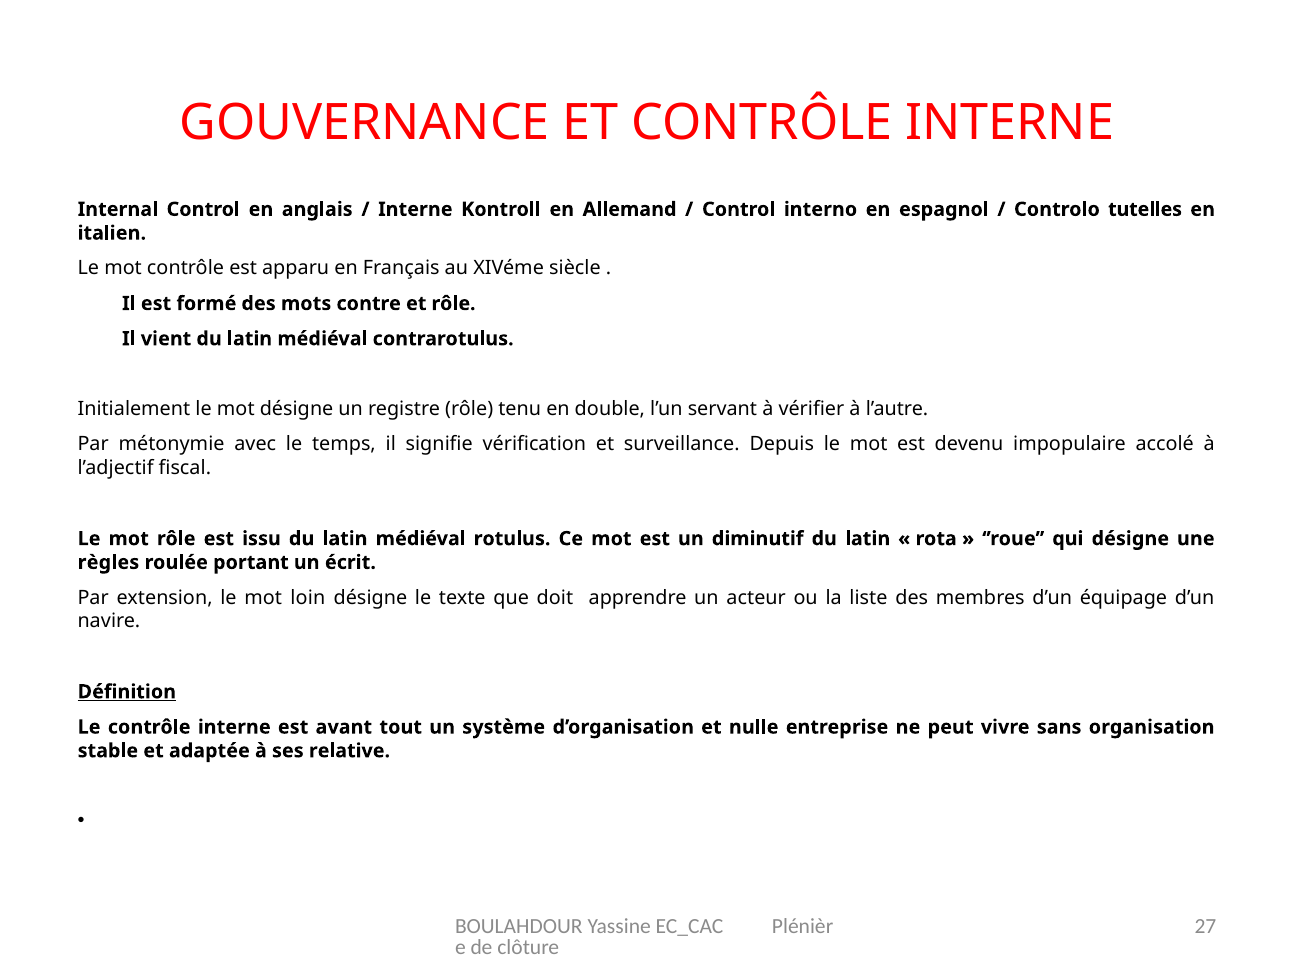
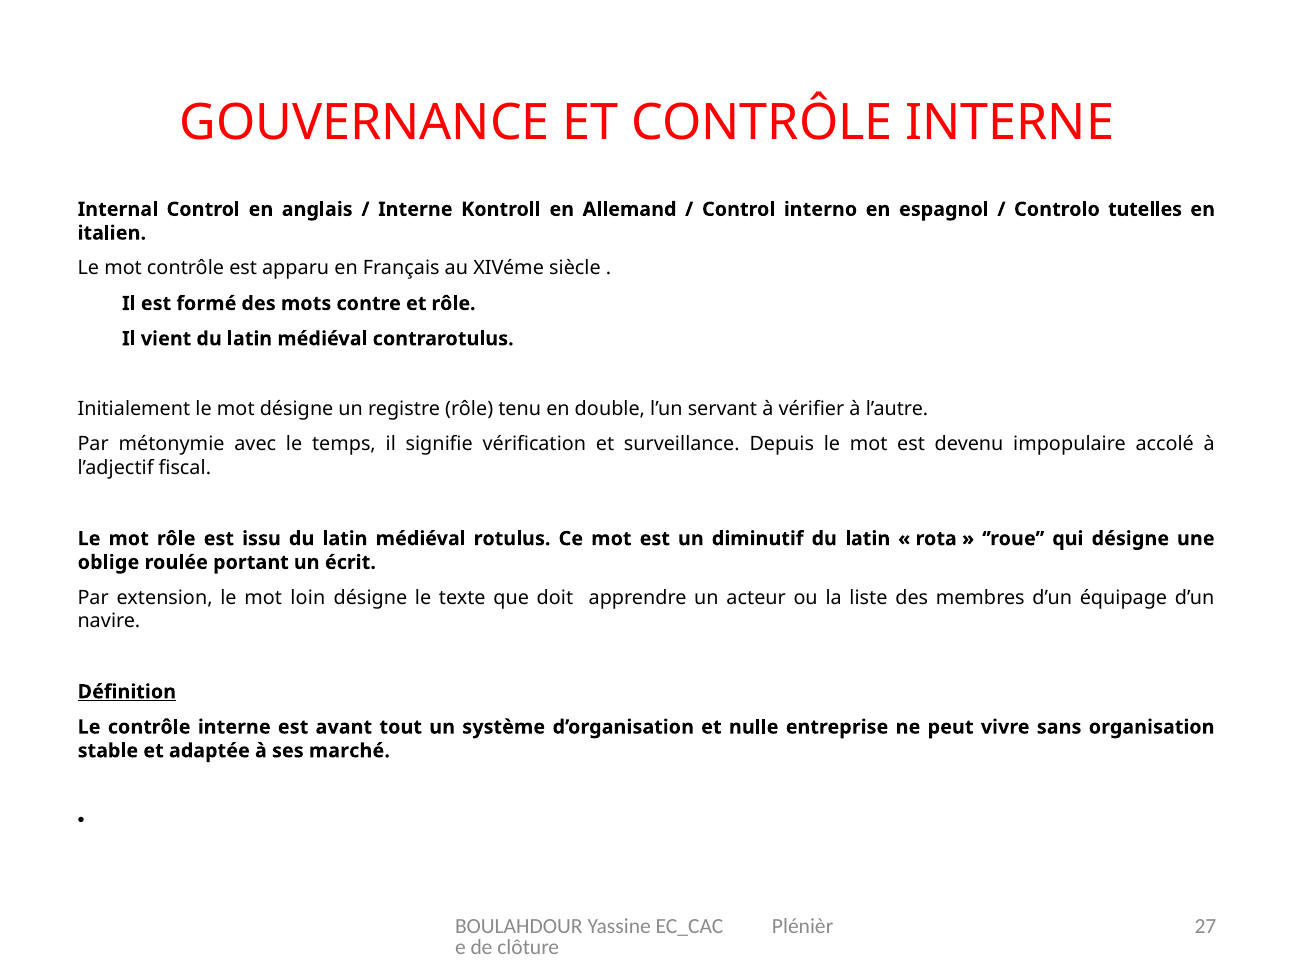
règles: règles -> oblige (108, 563)
relative: relative -> marché (349, 751)
